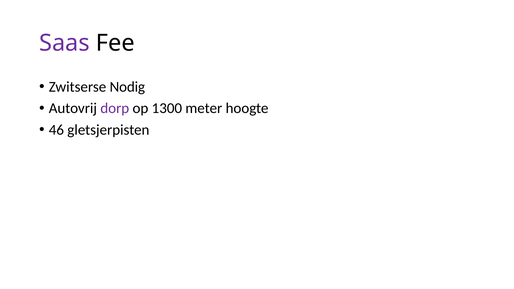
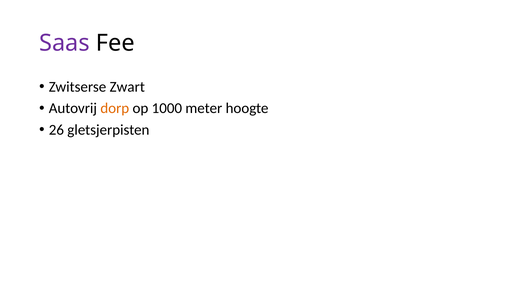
Nodig: Nodig -> Zwart (127, 87)
dorp colour: purple -> orange (115, 108)
1300: 1300 -> 1000 (167, 108)
46: 46 -> 26 (56, 130)
